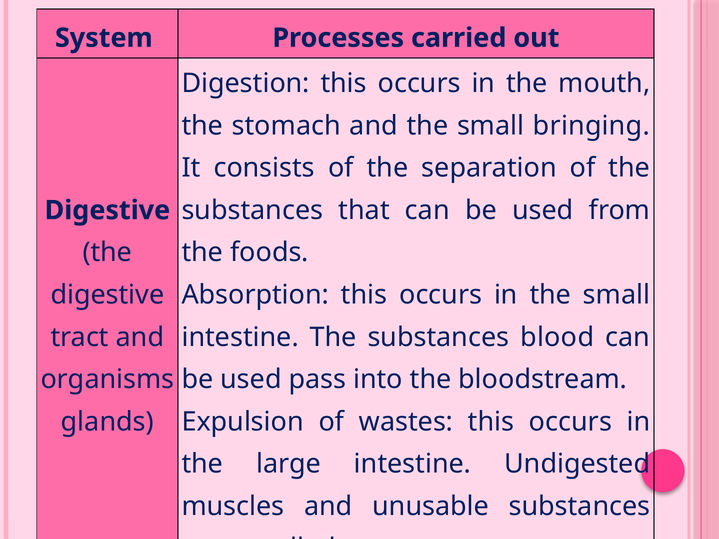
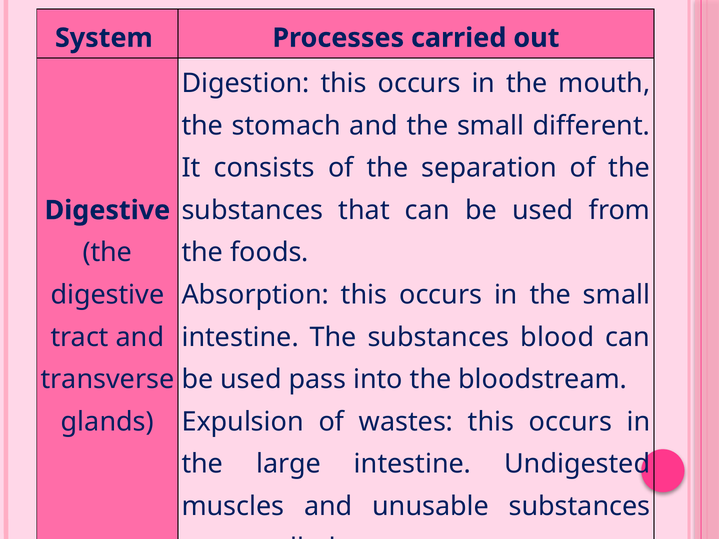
bringing: bringing -> different (591, 126)
organisms: organisms -> transverse (107, 380)
